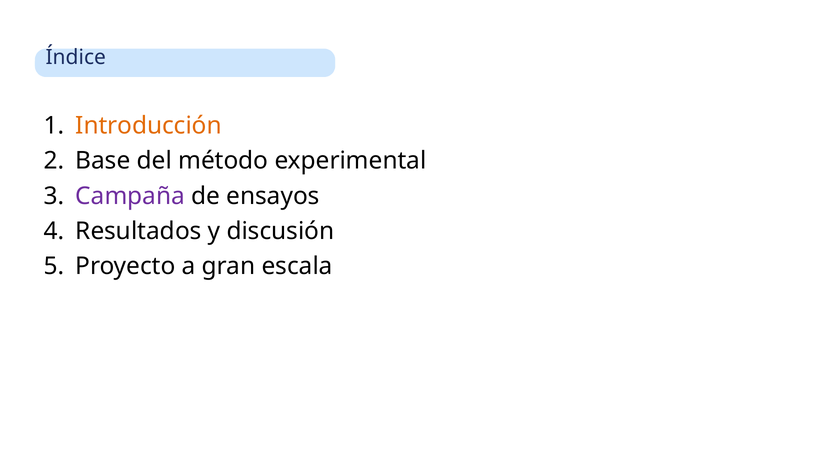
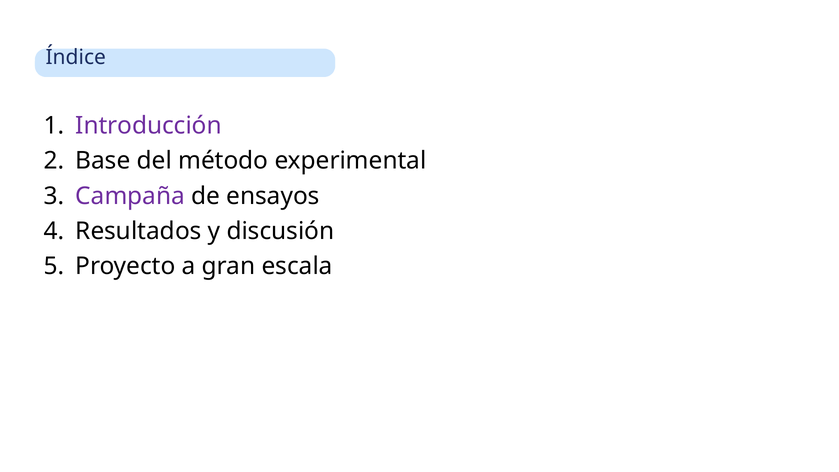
Introducción colour: orange -> purple (149, 126)
